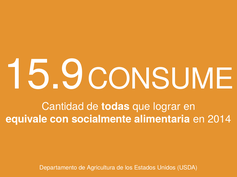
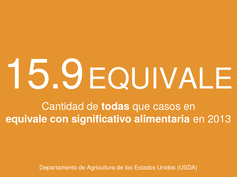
15.9 CONSUME: CONSUME -> EQUIVALE (160, 79)
lograr: lograr -> casos (167, 107)
socialmente: socialmente -> significativo (101, 120)
2014: 2014 -> 2013 (219, 120)
